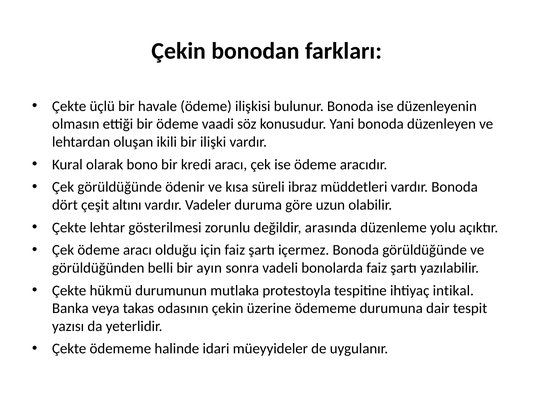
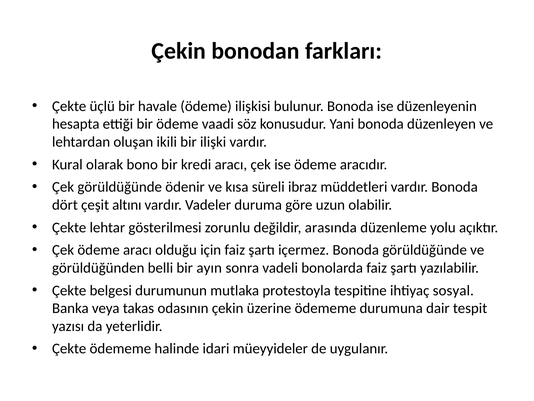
olmasın: olmasın -> hesapta (76, 124)
hükmü: hükmü -> belgesi (111, 290)
intikal: intikal -> sosyal (453, 290)
